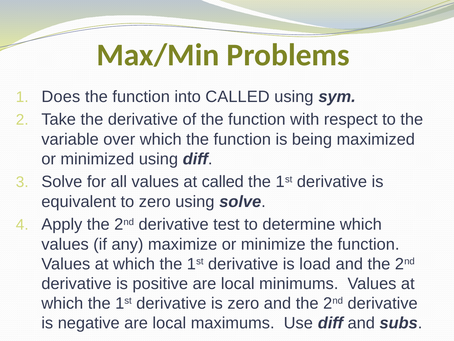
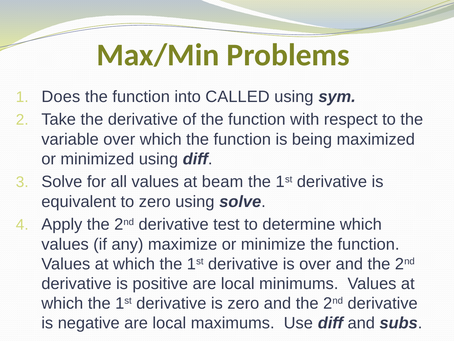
at called: called -> beam (223, 182)
is load: load -> over (315, 264)
